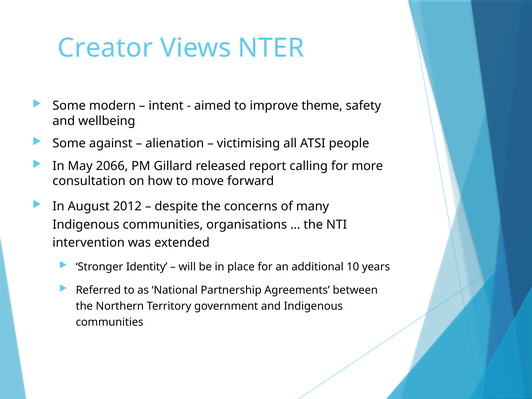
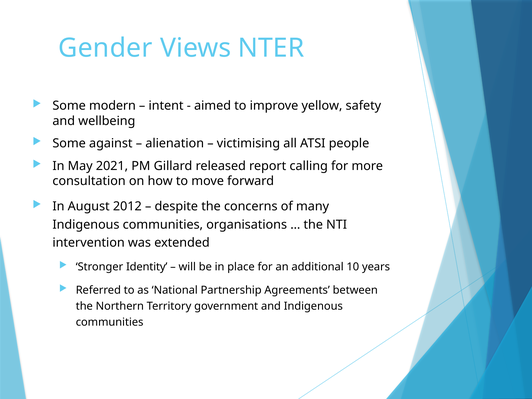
Creator: Creator -> Gender (105, 48)
theme: theme -> yellow (322, 106)
2066: 2066 -> 2021 (112, 166)
